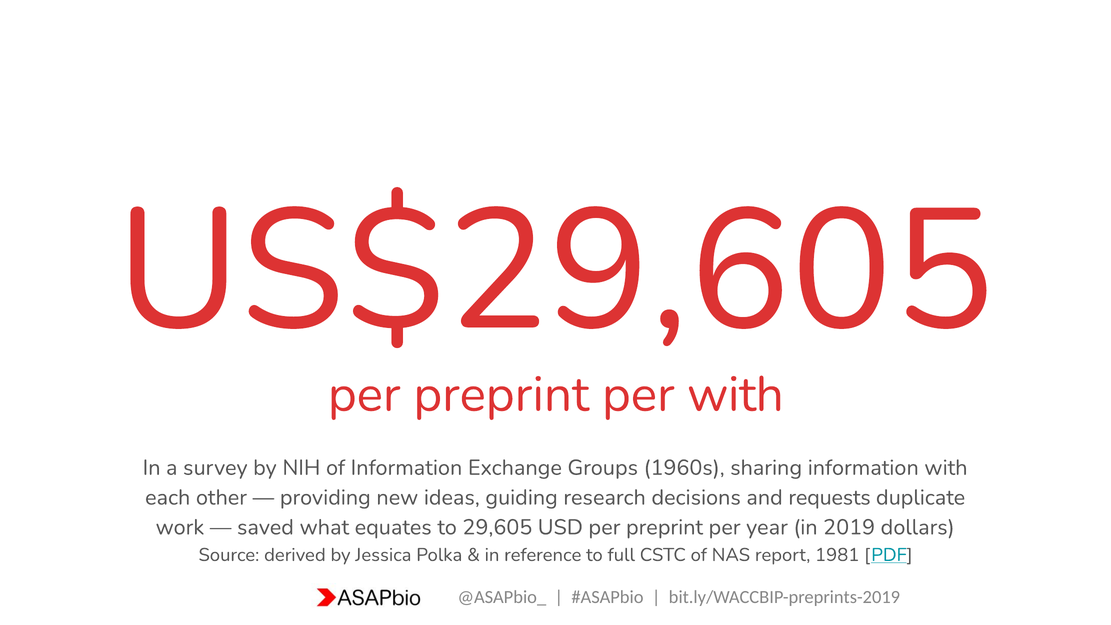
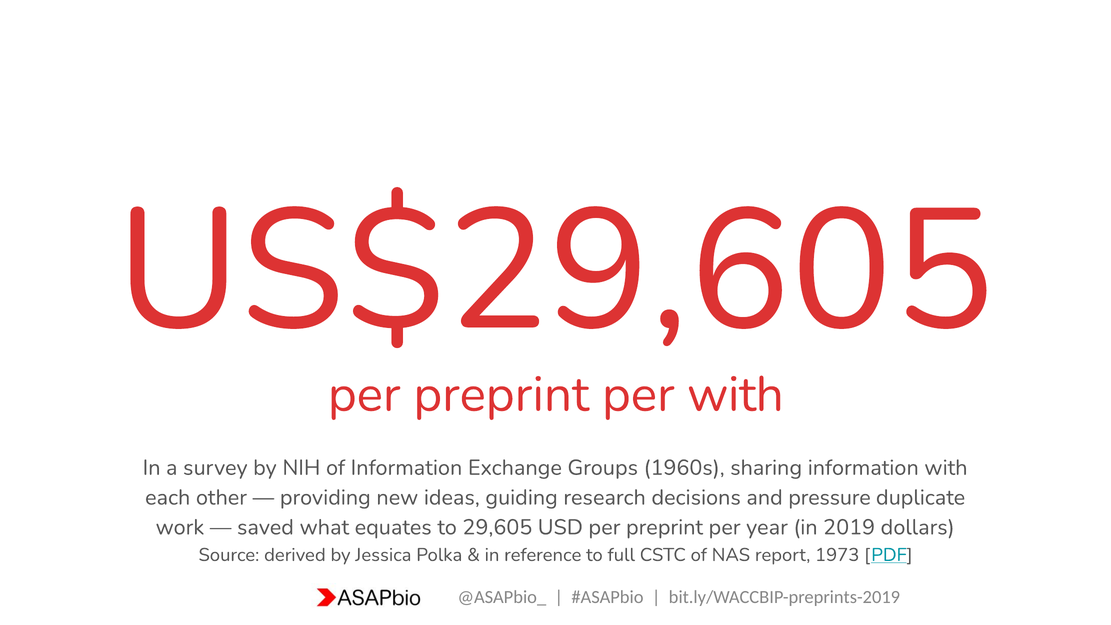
requests: requests -> pressure (830, 497)
1981: 1981 -> 1973 (837, 555)
